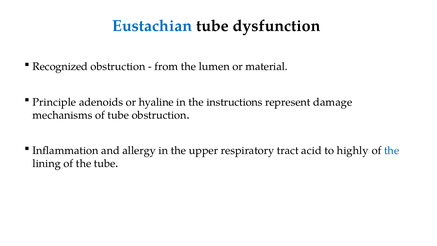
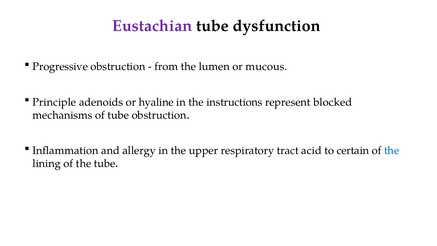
Eustachian colour: blue -> purple (152, 26)
Recognized: Recognized -> Progressive (60, 67)
material: material -> mucous (266, 67)
damage: damage -> blocked (333, 102)
highly: highly -> certain (353, 150)
